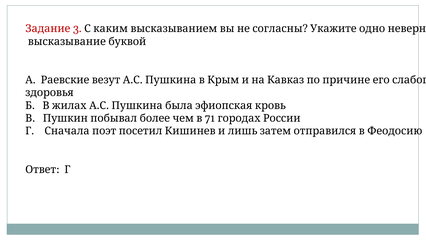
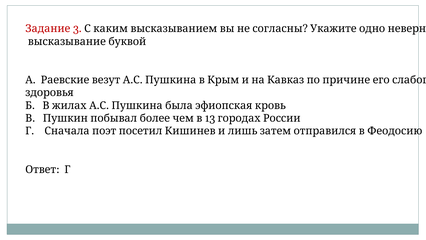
71: 71 -> 13 (210, 118)
